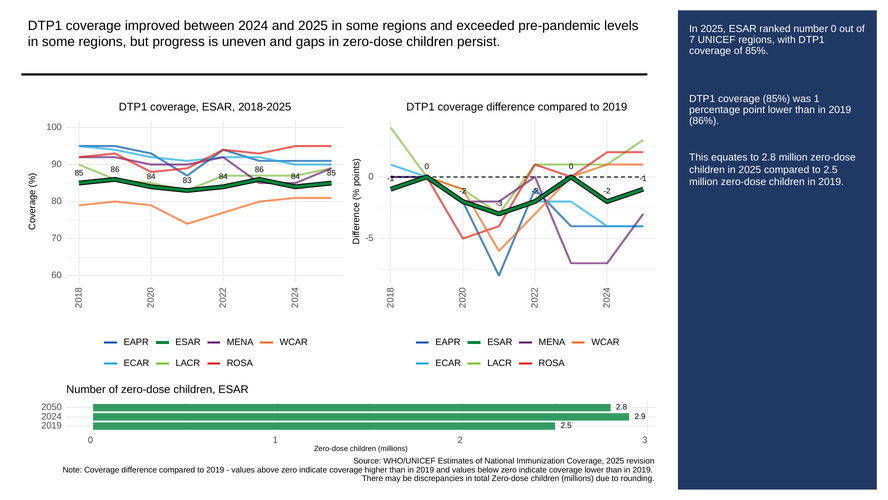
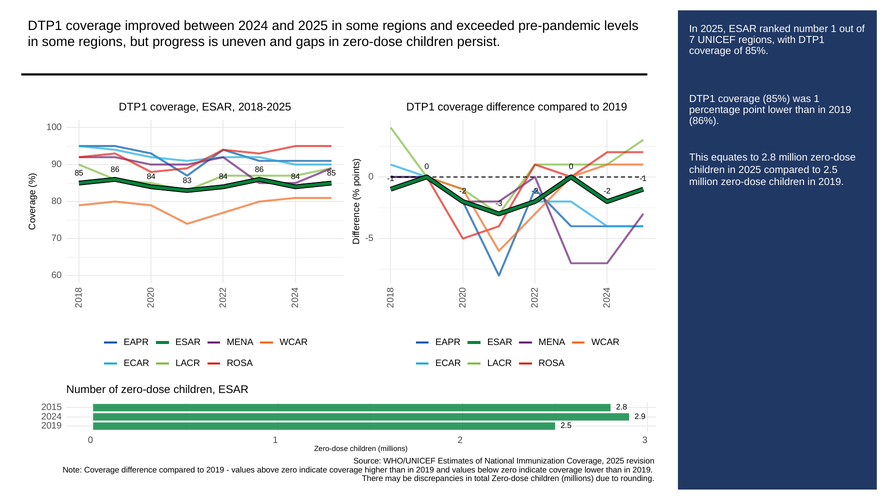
number 0: 0 -> 1 (834, 29)
2050: 2050 -> 2015 (52, 407)
